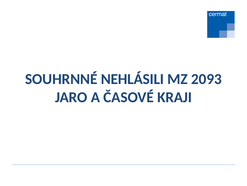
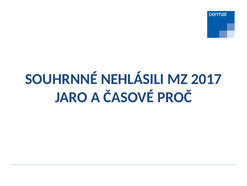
2093: 2093 -> 2017 (206, 79)
KRAJI: KRAJI -> PROČ (175, 97)
